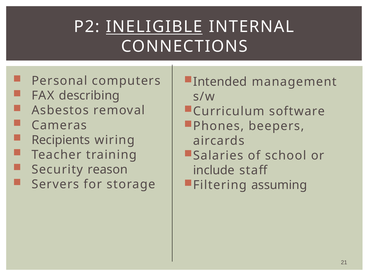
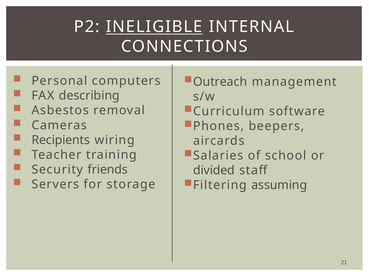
Intended: Intended -> Outreach (220, 82)
reason: reason -> friends (108, 169)
include: include -> divided (214, 170)
